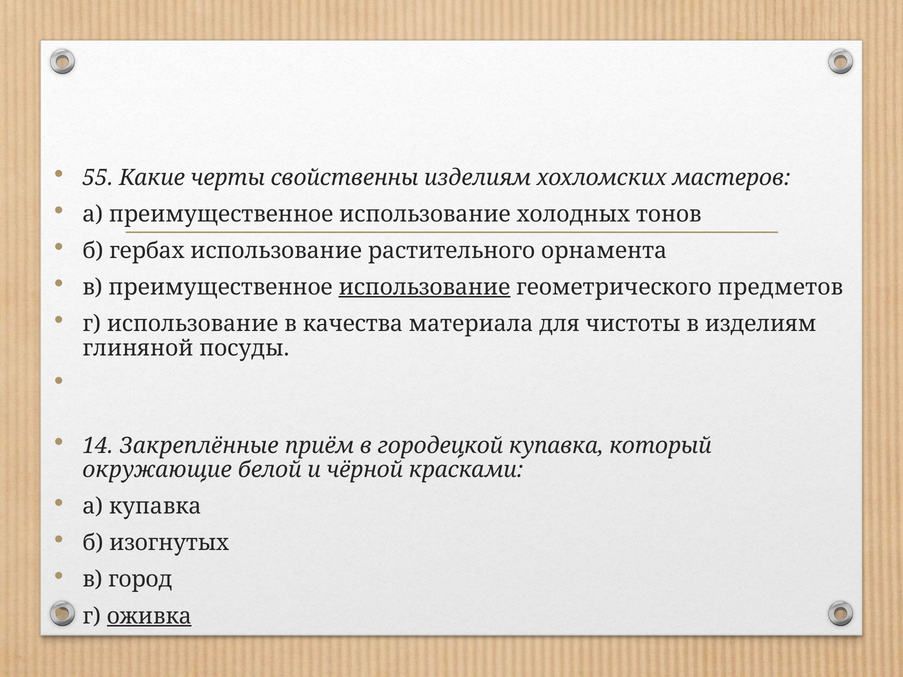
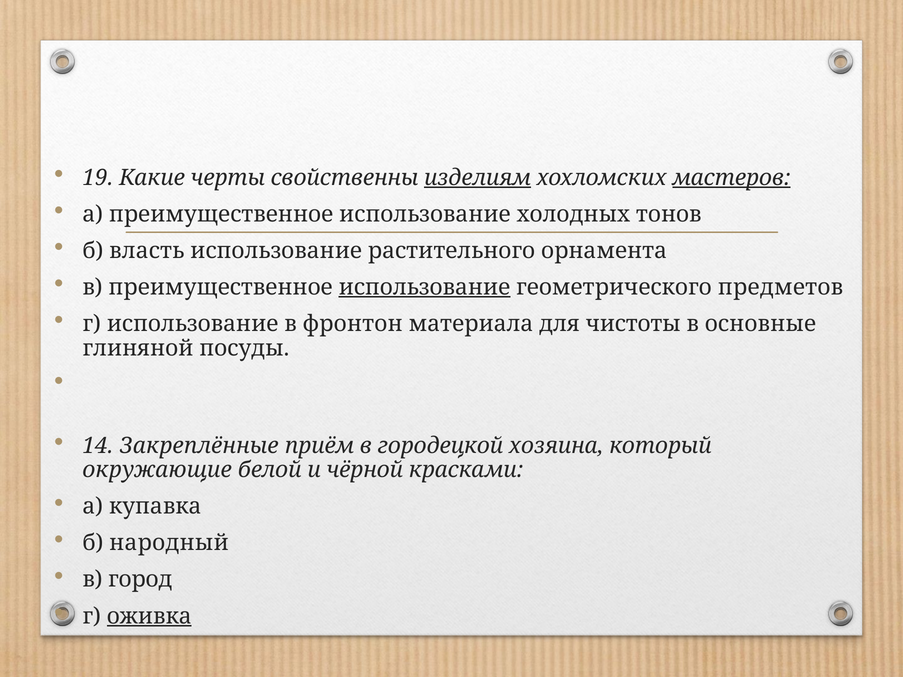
55: 55 -> 19 (98, 178)
изделиям underline: none -> present (478, 178)
мастеров underline: none -> present (731, 178)
гербах: гербах -> власть (147, 251)
качества: качества -> фронтон (353, 324)
в изделиям: изделиям -> основные (760, 324)
городецкой купавка: купавка -> хозяина (556, 446)
изогнутых: изогнутых -> народный (169, 543)
